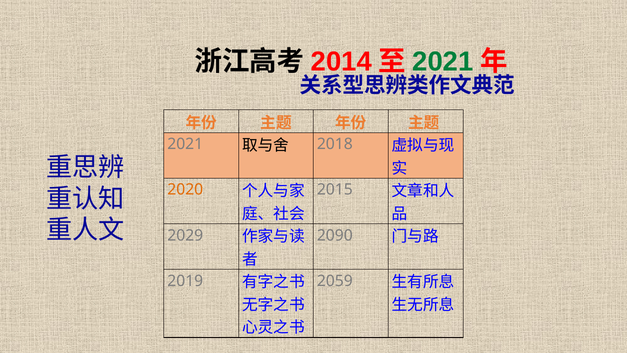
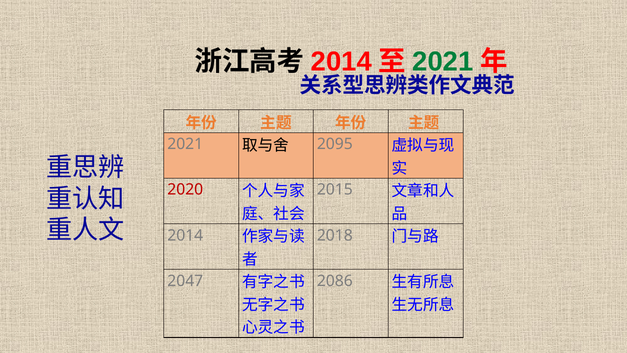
2018: 2018 -> 2095 (335, 144)
2020 colour: orange -> red (185, 190)
2029: 2029 -> 2014 (185, 235)
2090: 2090 -> 2018 (335, 235)
2019: 2019 -> 2047 (185, 281)
2059: 2059 -> 2086 (335, 281)
